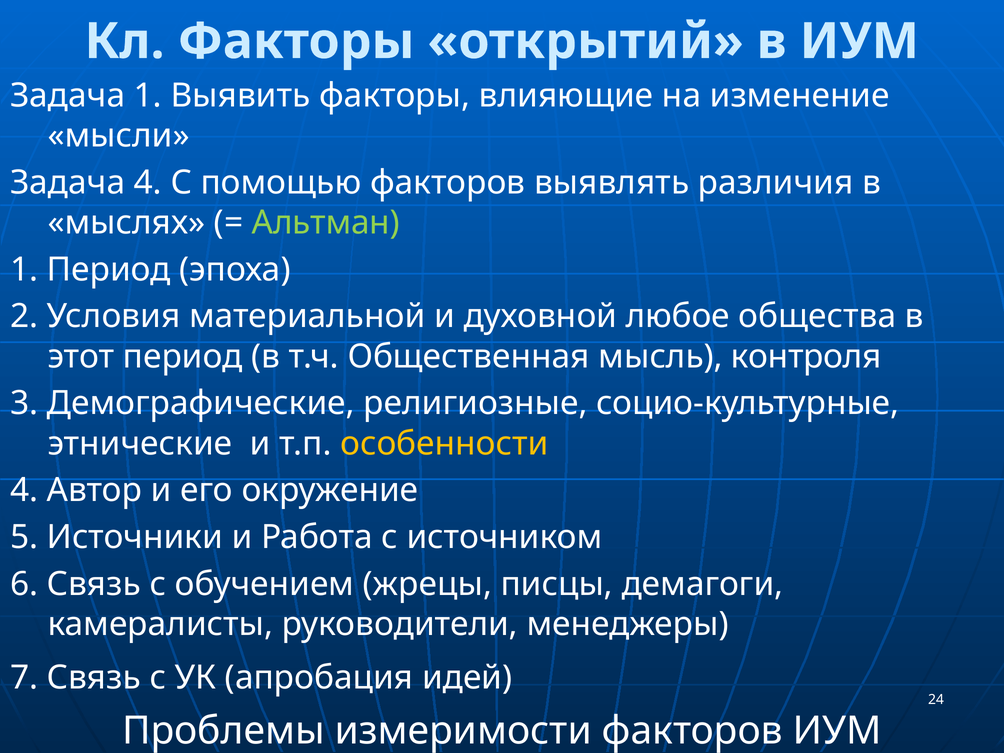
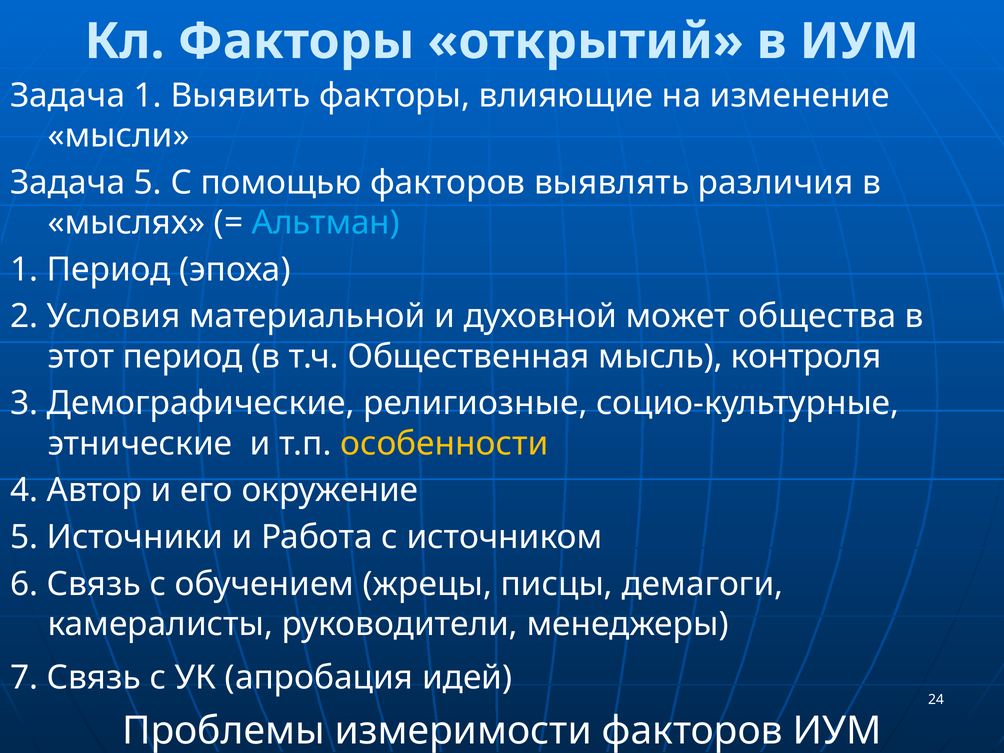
Задача 4: 4 -> 5 (148, 183)
Альтман colour: light green -> light blue (326, 223)
любое: любое -> может (678, 316)
